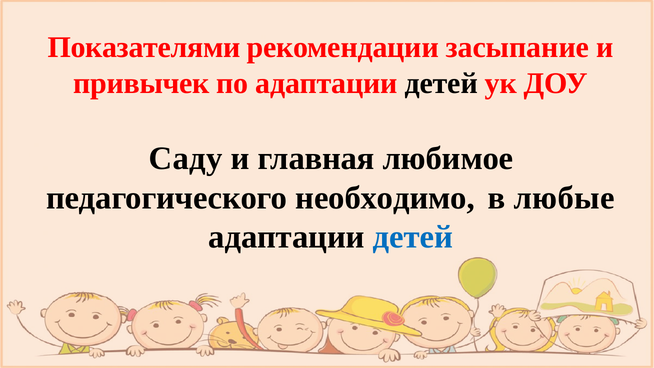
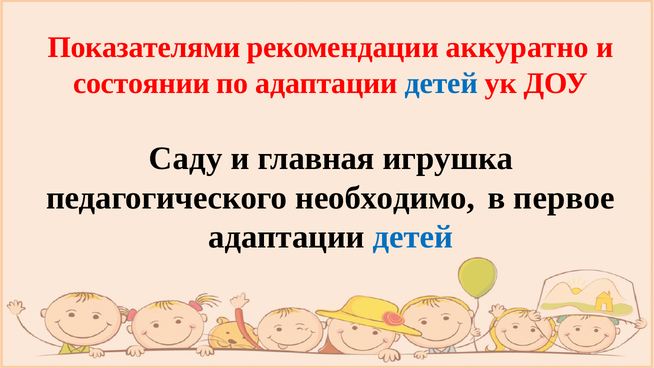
засыпание: засыпание -> аккуратно (517, 48)
привычек: привычек -> состоянии (141, 83)
детей colour: black -> blue (441, 83)
любимое: любимое -> игрушка (448, 159)
любые: любые -> первое (564, 198)
